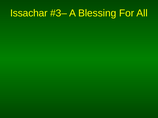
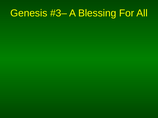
Issachar: Issachar -> Genesis (29, 13)
